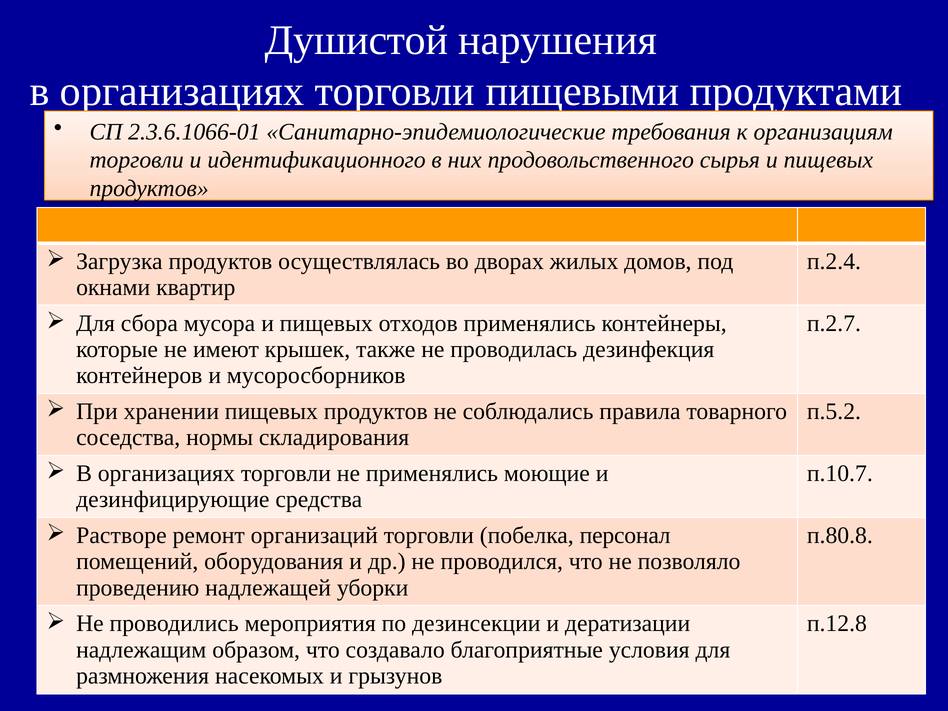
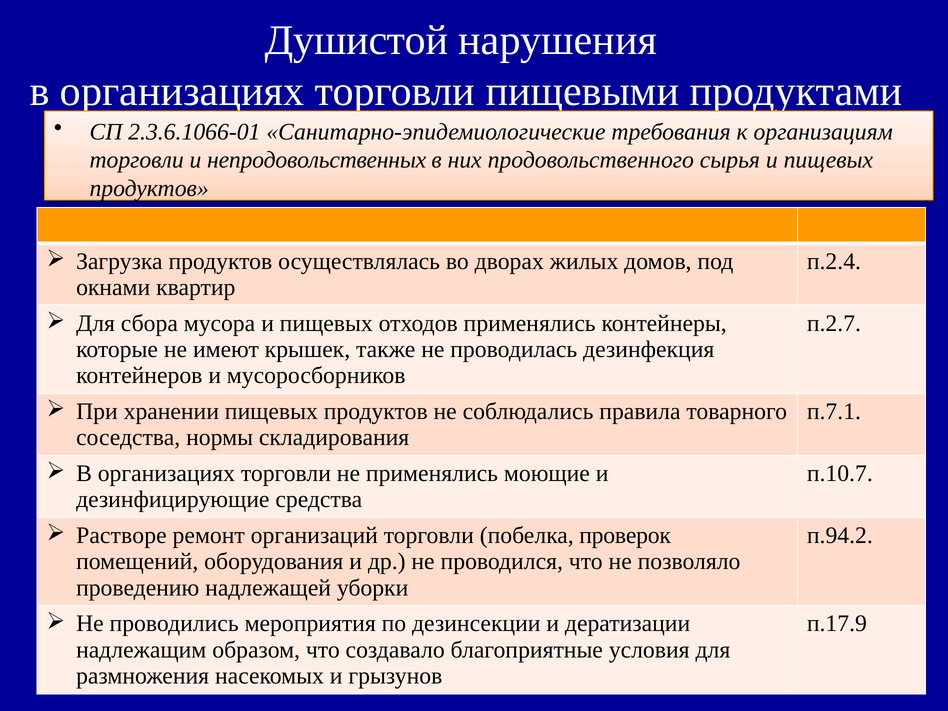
идентификационного: идентификационного -> непродовольственных (317, 160)
п.5.2: п.5.2 -> п.7.1 (834, 411)
персонал: персонал -> проверок (625, 535)
п.80.8: п.80.8 -> п.94.2 (840, 535)
п.12.8: п.12.8 -> п.17.9 (837, 624)
